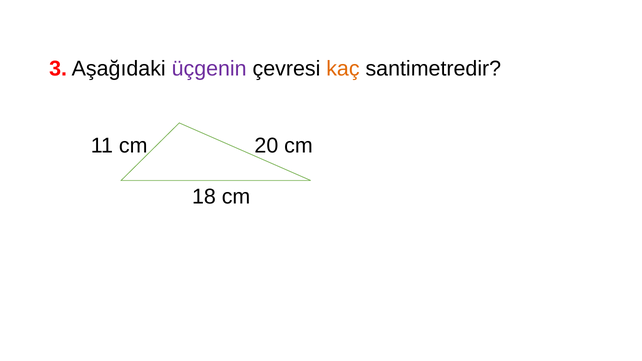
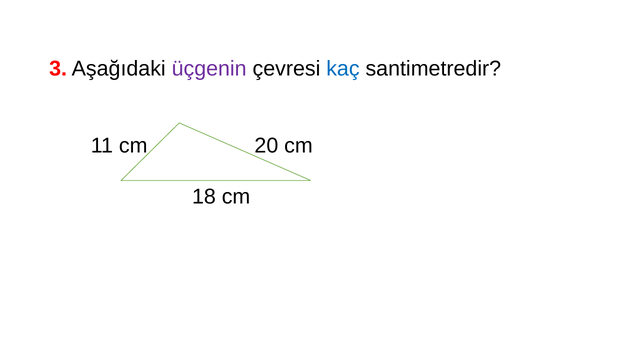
kaç colour: orange -> blue (343, 69)
